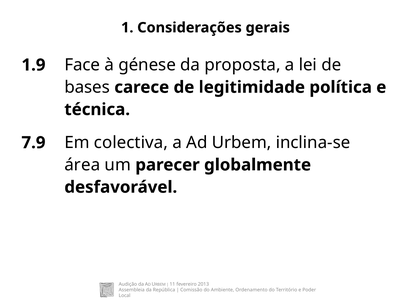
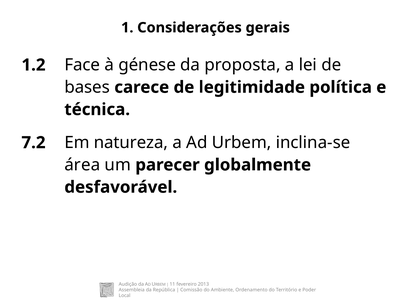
1.9: 1.9 -> 1.2 (33, 65)
7.9: 7.9 -> 7.2 (33, 143)
colectiva: colectiva -> natureza (131, 143)
